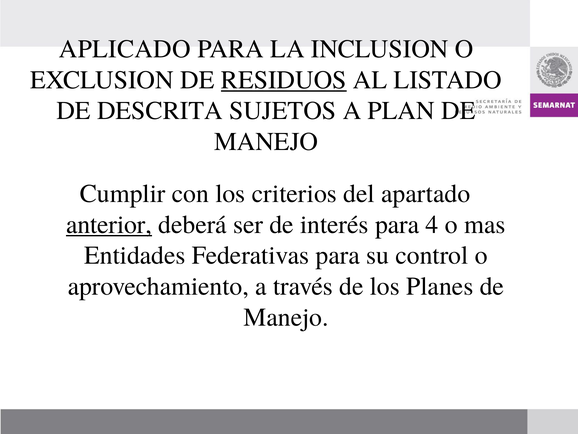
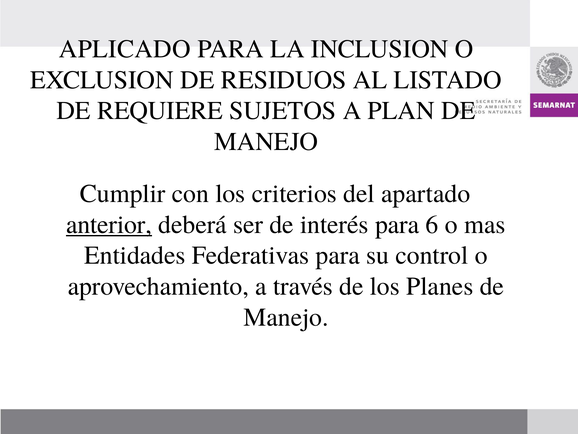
RESIDUOS underline: present -> none (284, 80)
DESCRITA: DESCRITA -> REQUIERE (160, 111)
4: 4 -> 6 (432, 224)
